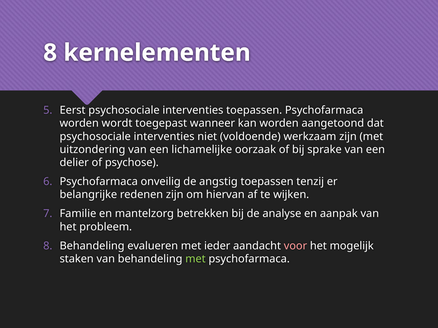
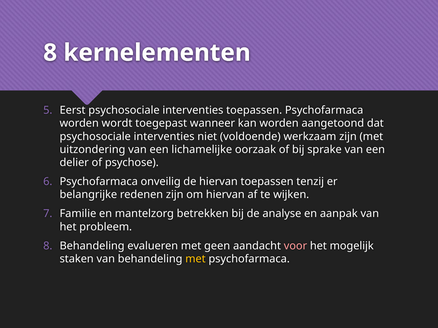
de angstig: angstig -> hiervan (218, 182)
ieder: ieder -> geen (217, 246)
met colour: light green -> yellow (195, 259)
